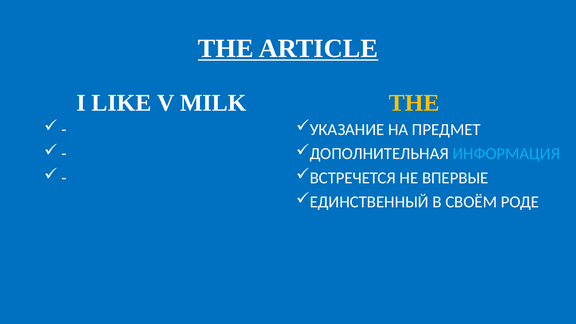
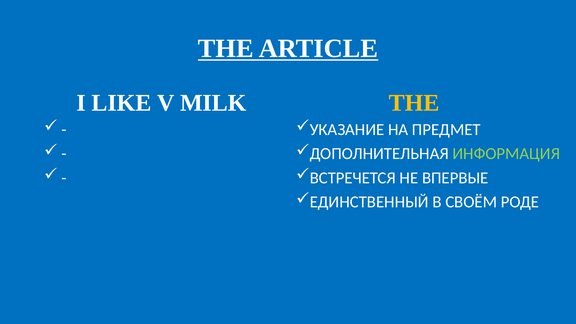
ИНФОРМАЦИЯ colour: light blue -> light green (506, 154)
